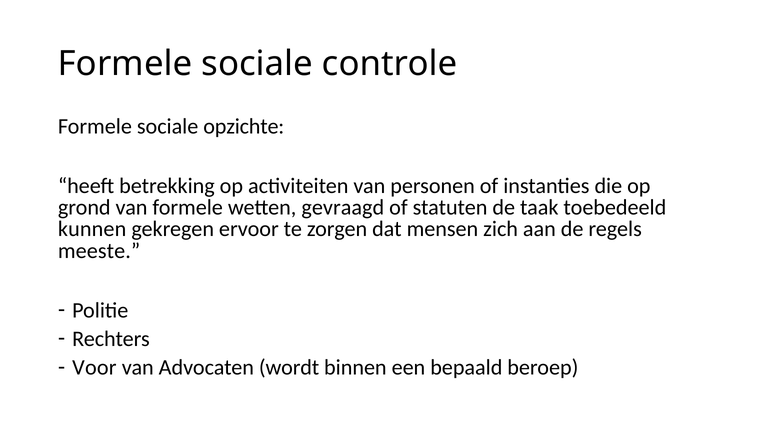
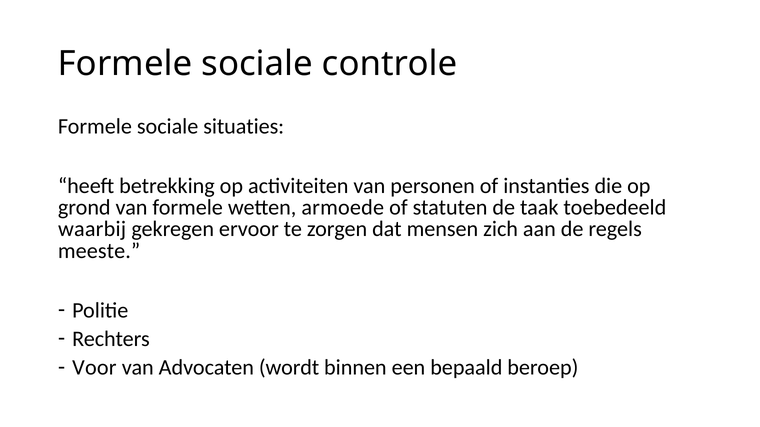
opzichte: opzichte -> situaties (244, 127)
gevraagd: gevraagd -> armoede (343, 208)
kunnen: kunnen -> waarbij (92, 229)
